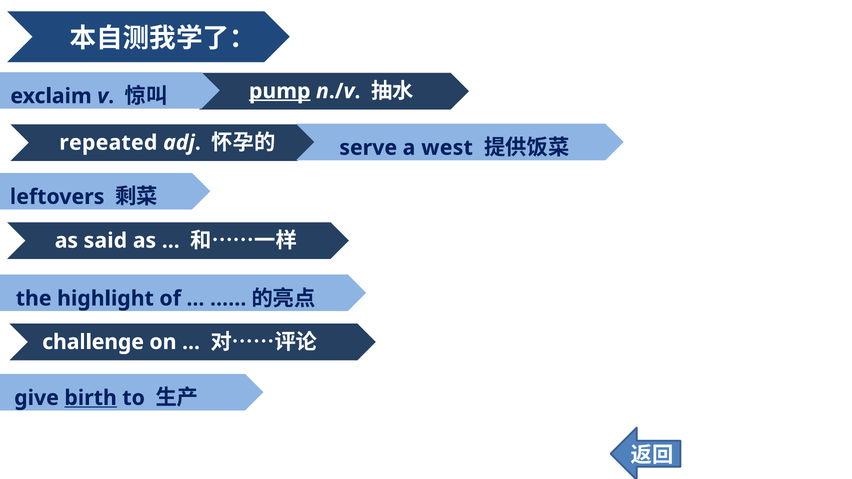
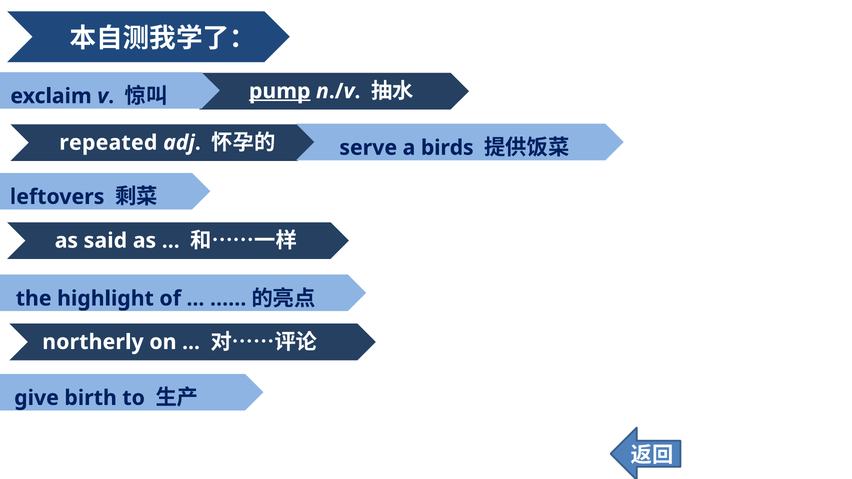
west: west -> birds (447, 148)
challenge: challenge -> northerly (93, 342)
birth underline: present -> none (91, 398)
